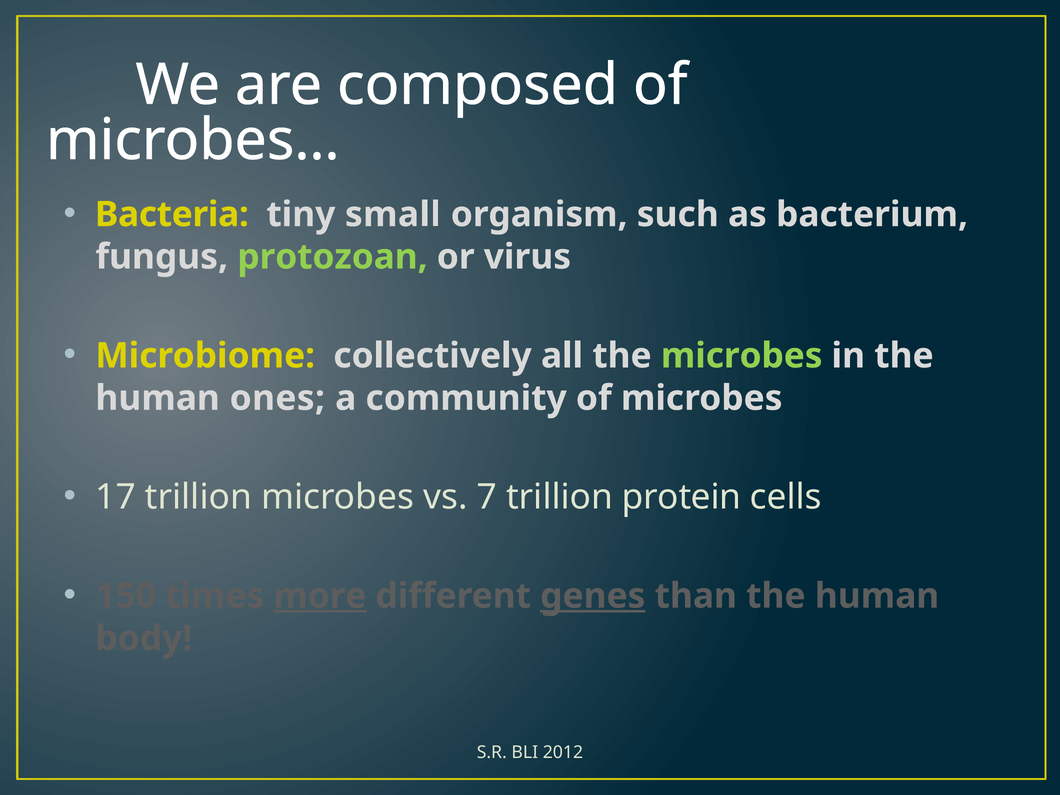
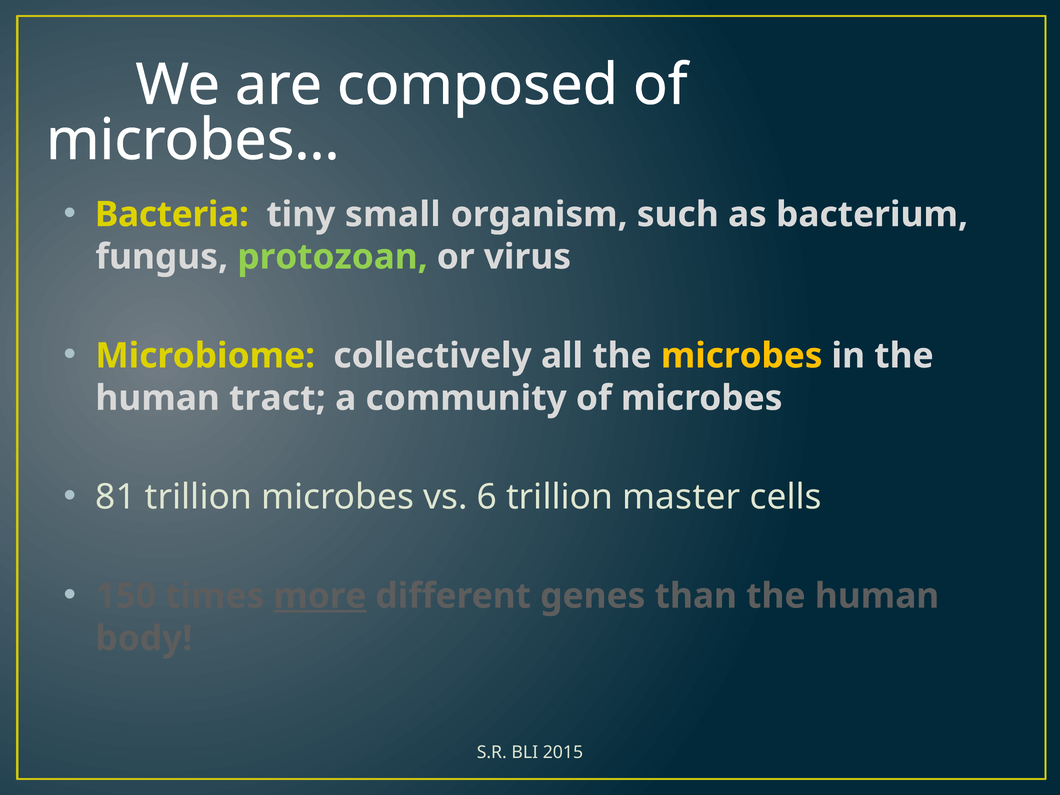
microbes colour: light green -> yellow (742, 356)
ones: ones -> tract (277, 398)
17: 17 -> 81 (116, 497)
7: 7 -> 6 (487, 497)
protein: protein -> master (681, 497)
genes underline: present -> none (593, 596)
2012: 2012 -> 2015 (563, 753)
